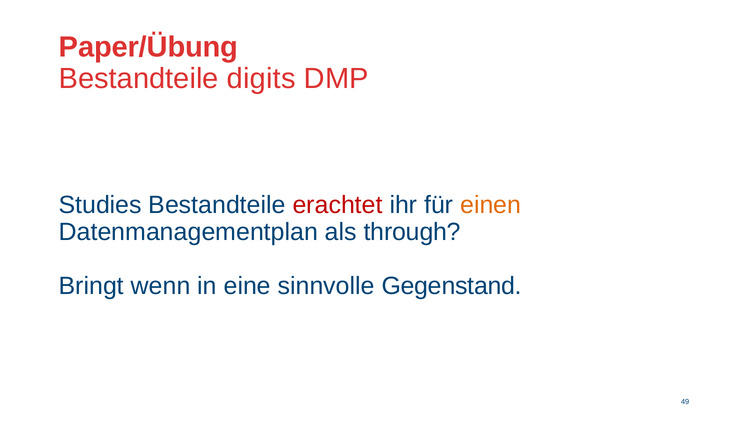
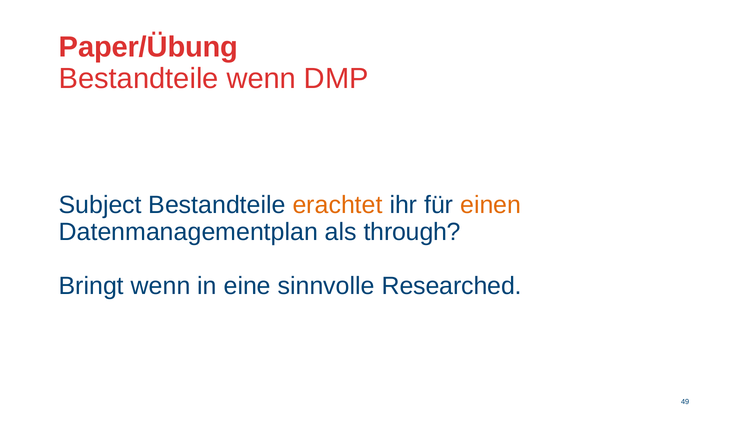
Bestandteile digits: digits -> wenn (261, 79)
Studies: Studies -> Subject (100, 205)
erachtet colour: red -> orange (338, 205)
Gegenstand: Gegenstand -> Researched (452, 286)
